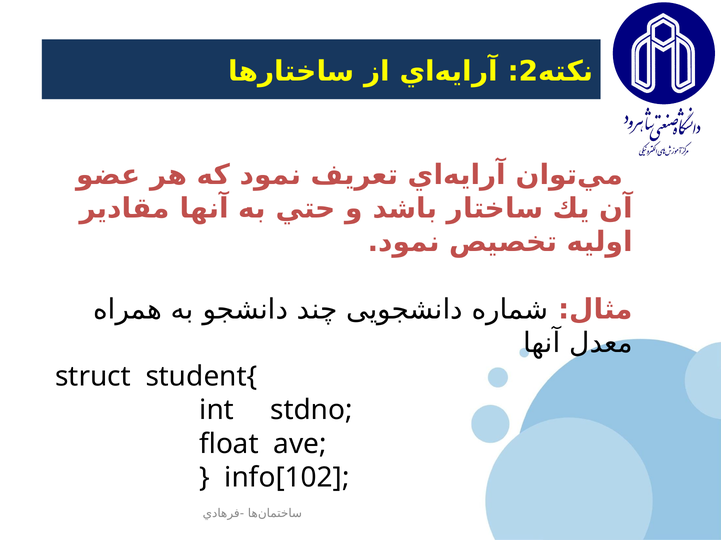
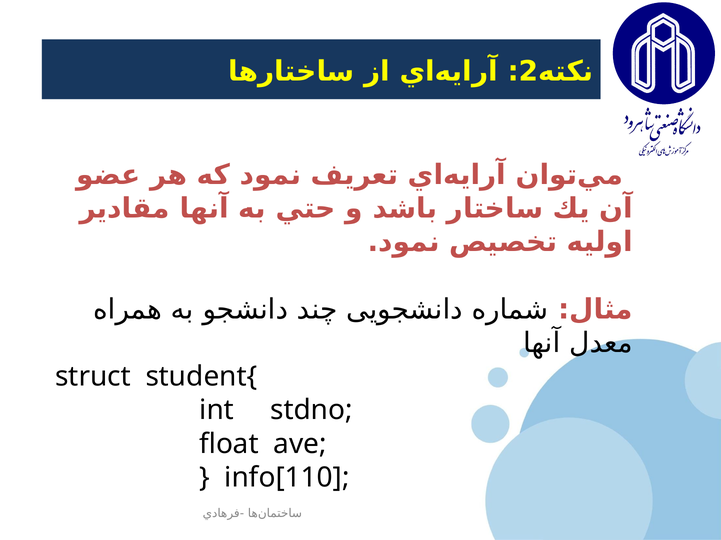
info[102: info[102 -> info[110 (287, 478)
